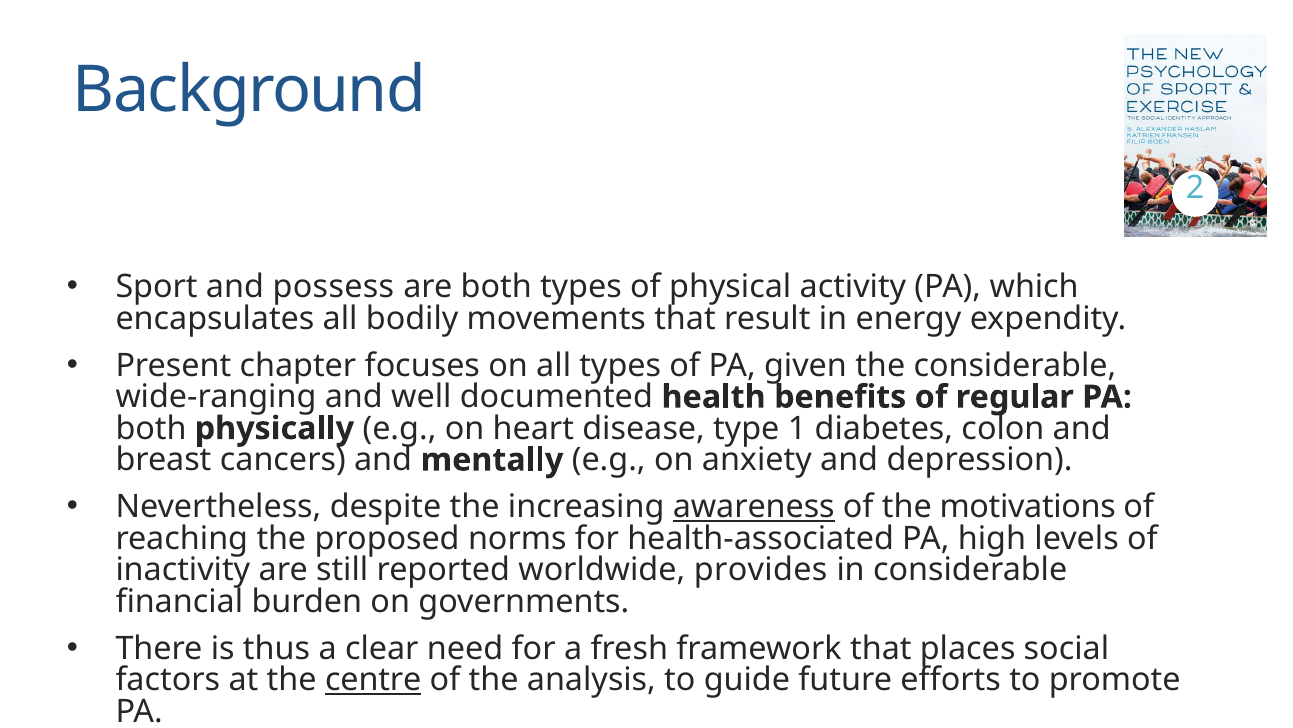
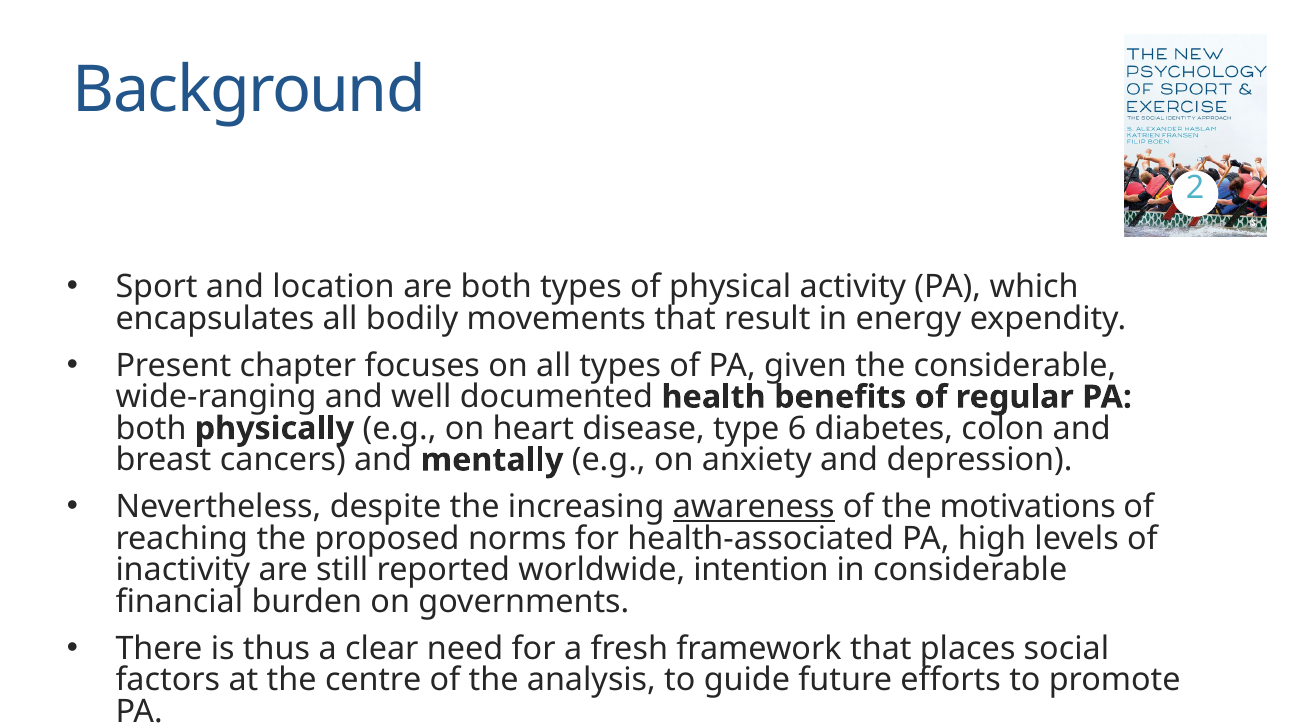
possess: possess -> location (333, 287)
1: 1 -> 6 (797, 428)
provides: provides -> intention (761, 569)
centre underline: present -> none (373, 679)
